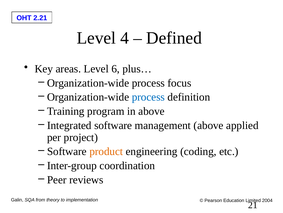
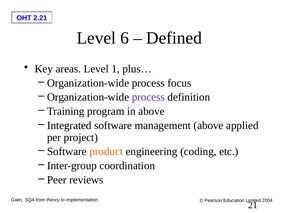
4: 4 -> 6 (125, 38)
6: 6 -> 1 (116, 69)
process colour: blue -> purple (148, 97)
